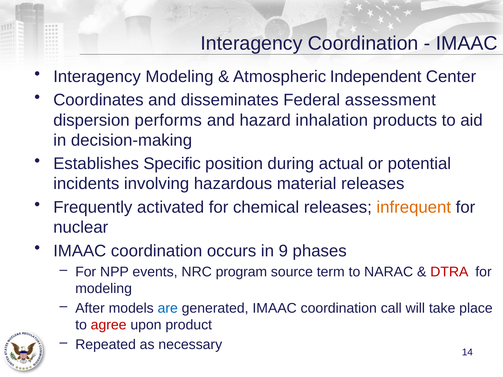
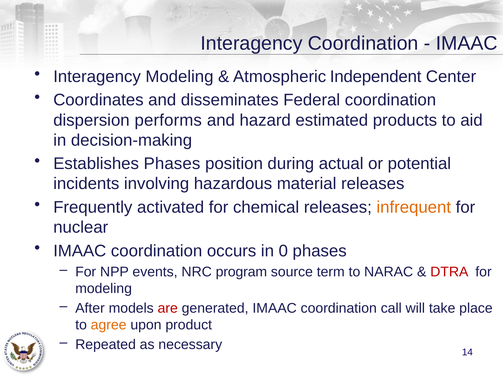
Federal assessment: assessment -> coordination (390, 100)
inhalation: inhalation -> estimated (332, 120)
Establishes Specific: Specific -> Phases (172, 164)
9: 9 -> 0 (283, 251)
are colour: blue -> red (168, 308)
agree colour: red -> orange (109, 325)
